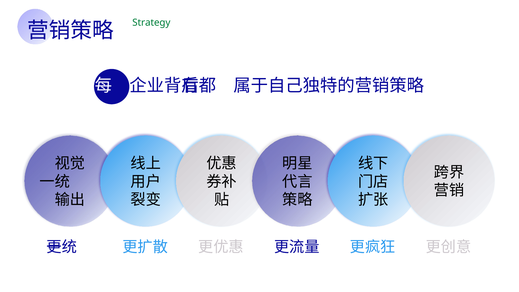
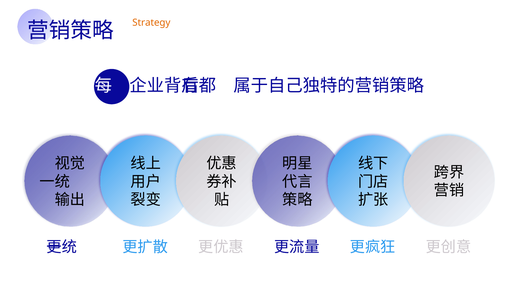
Strategy colour: green -> orange (151, 23)
